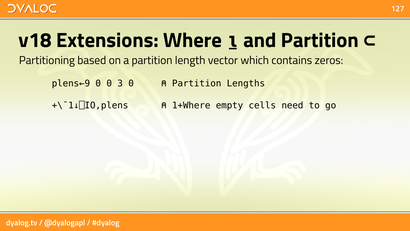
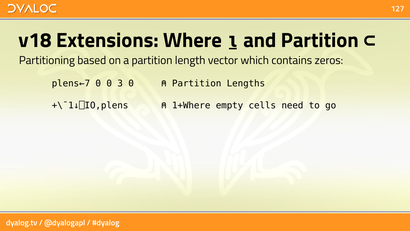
plens←9: plens←9 -> plens←7 (71, 83)
